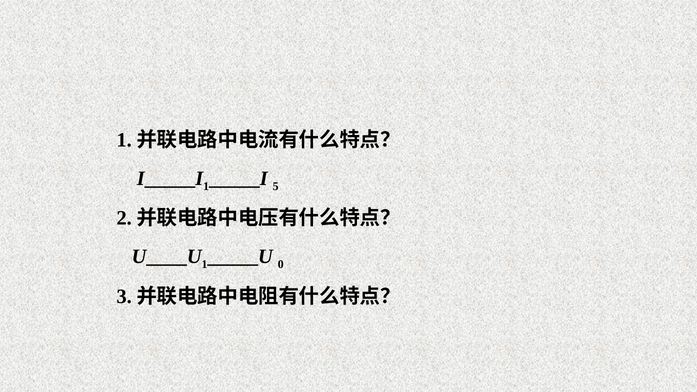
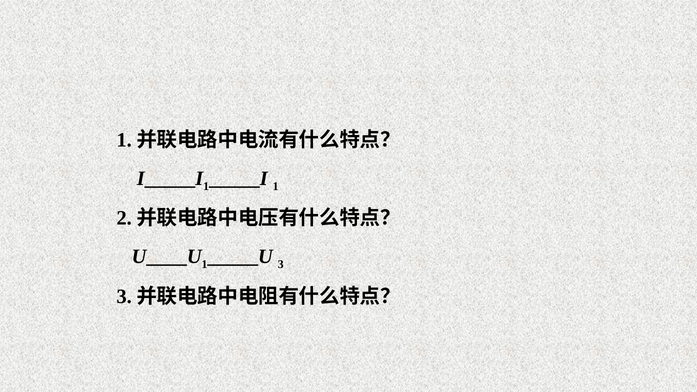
5: 5 -> 1 (276, 186)
0: 0 -> 3 (281, 264)
